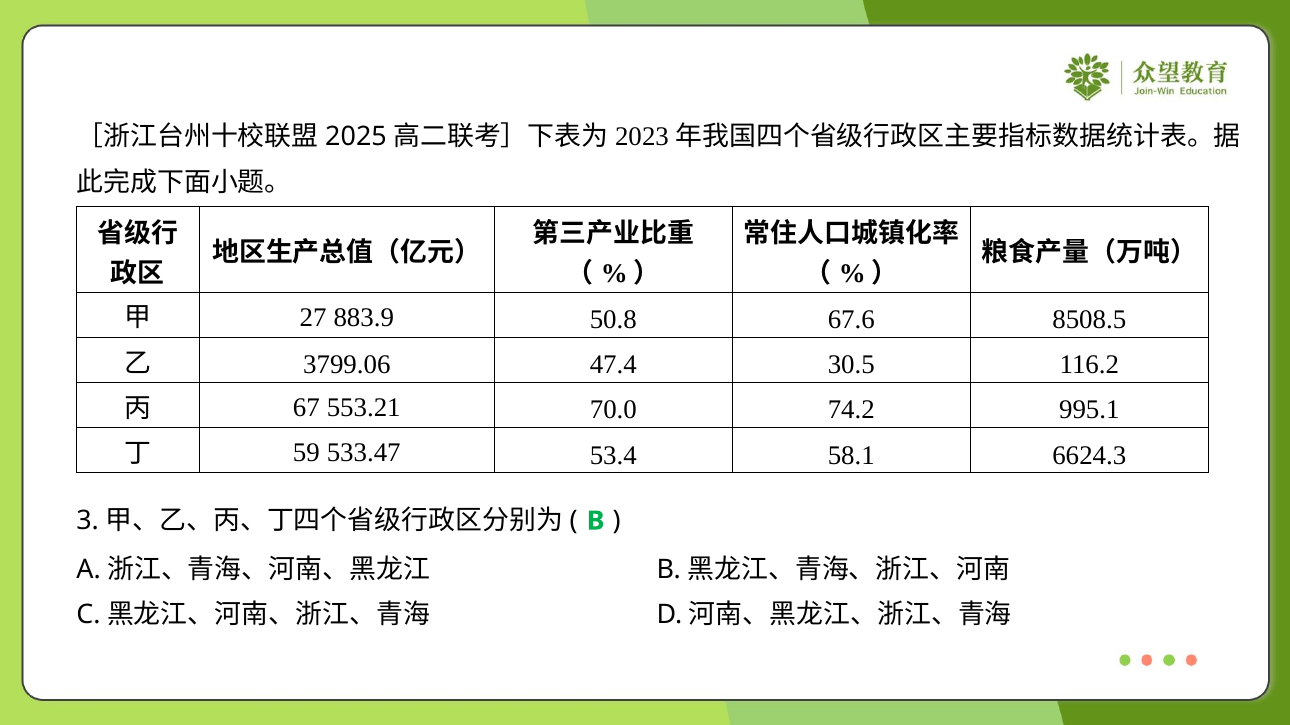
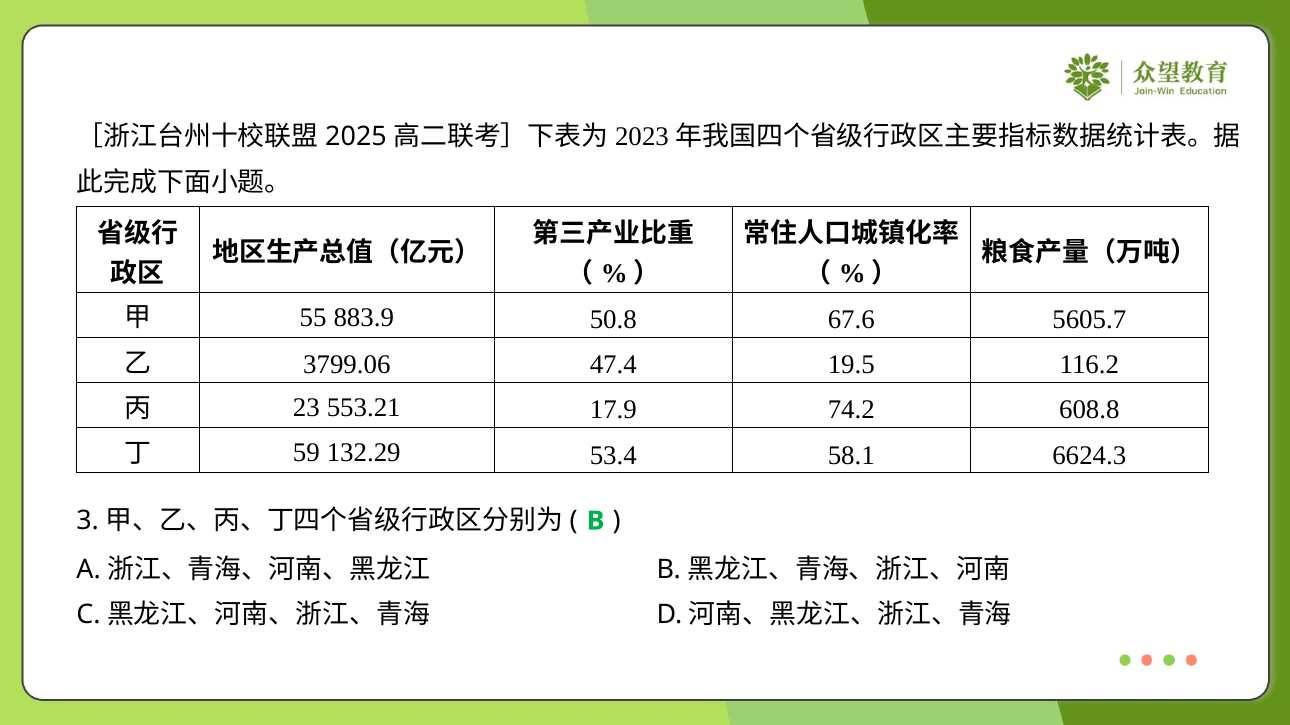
27: 27 -> 55 (313, 318)
8508.5: 8508.5 -> 5605.7 (1089, 320)
30.5: 30.5 -> 19.5 (851, 365)
67: 67 -> 23 (306, 408)
70.0: 70.0 -> 17.9 (613, 410)
995.1: 995.1 -> 608.8 (1089, 410)
533.47: 533.47 -> 132.29 (364, 453)
